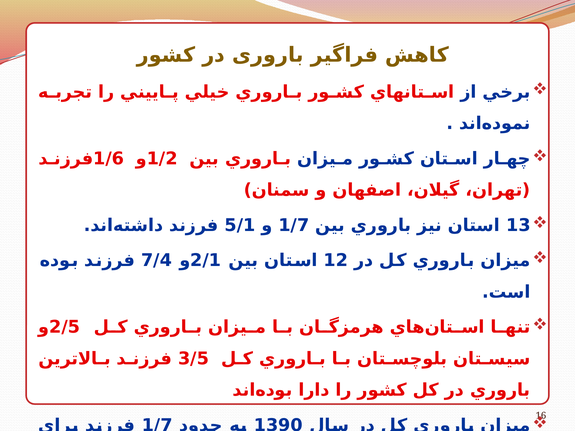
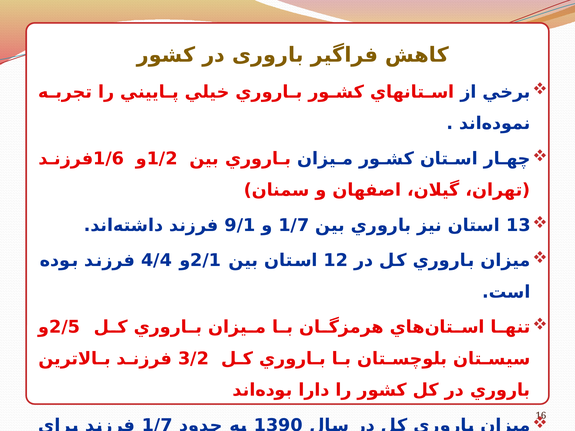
5/1: 5/1 -> 9/1 (240, 225)
7/4: 7/4 -> 4/4 (156, 260)
3/5: 3/5 -> 3/2 (194, 359)
